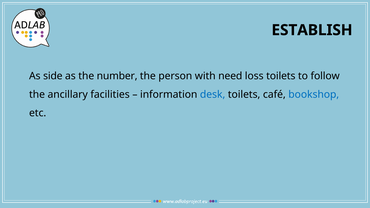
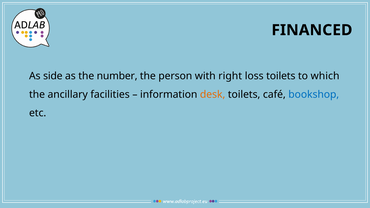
ESTABLISH: ESTABLISH -> FINANCED (312, 30)
need: need -> right (230, 76)
follow: follow -> which (325, 76)
desk colour: blue -> orange (213, 94)
